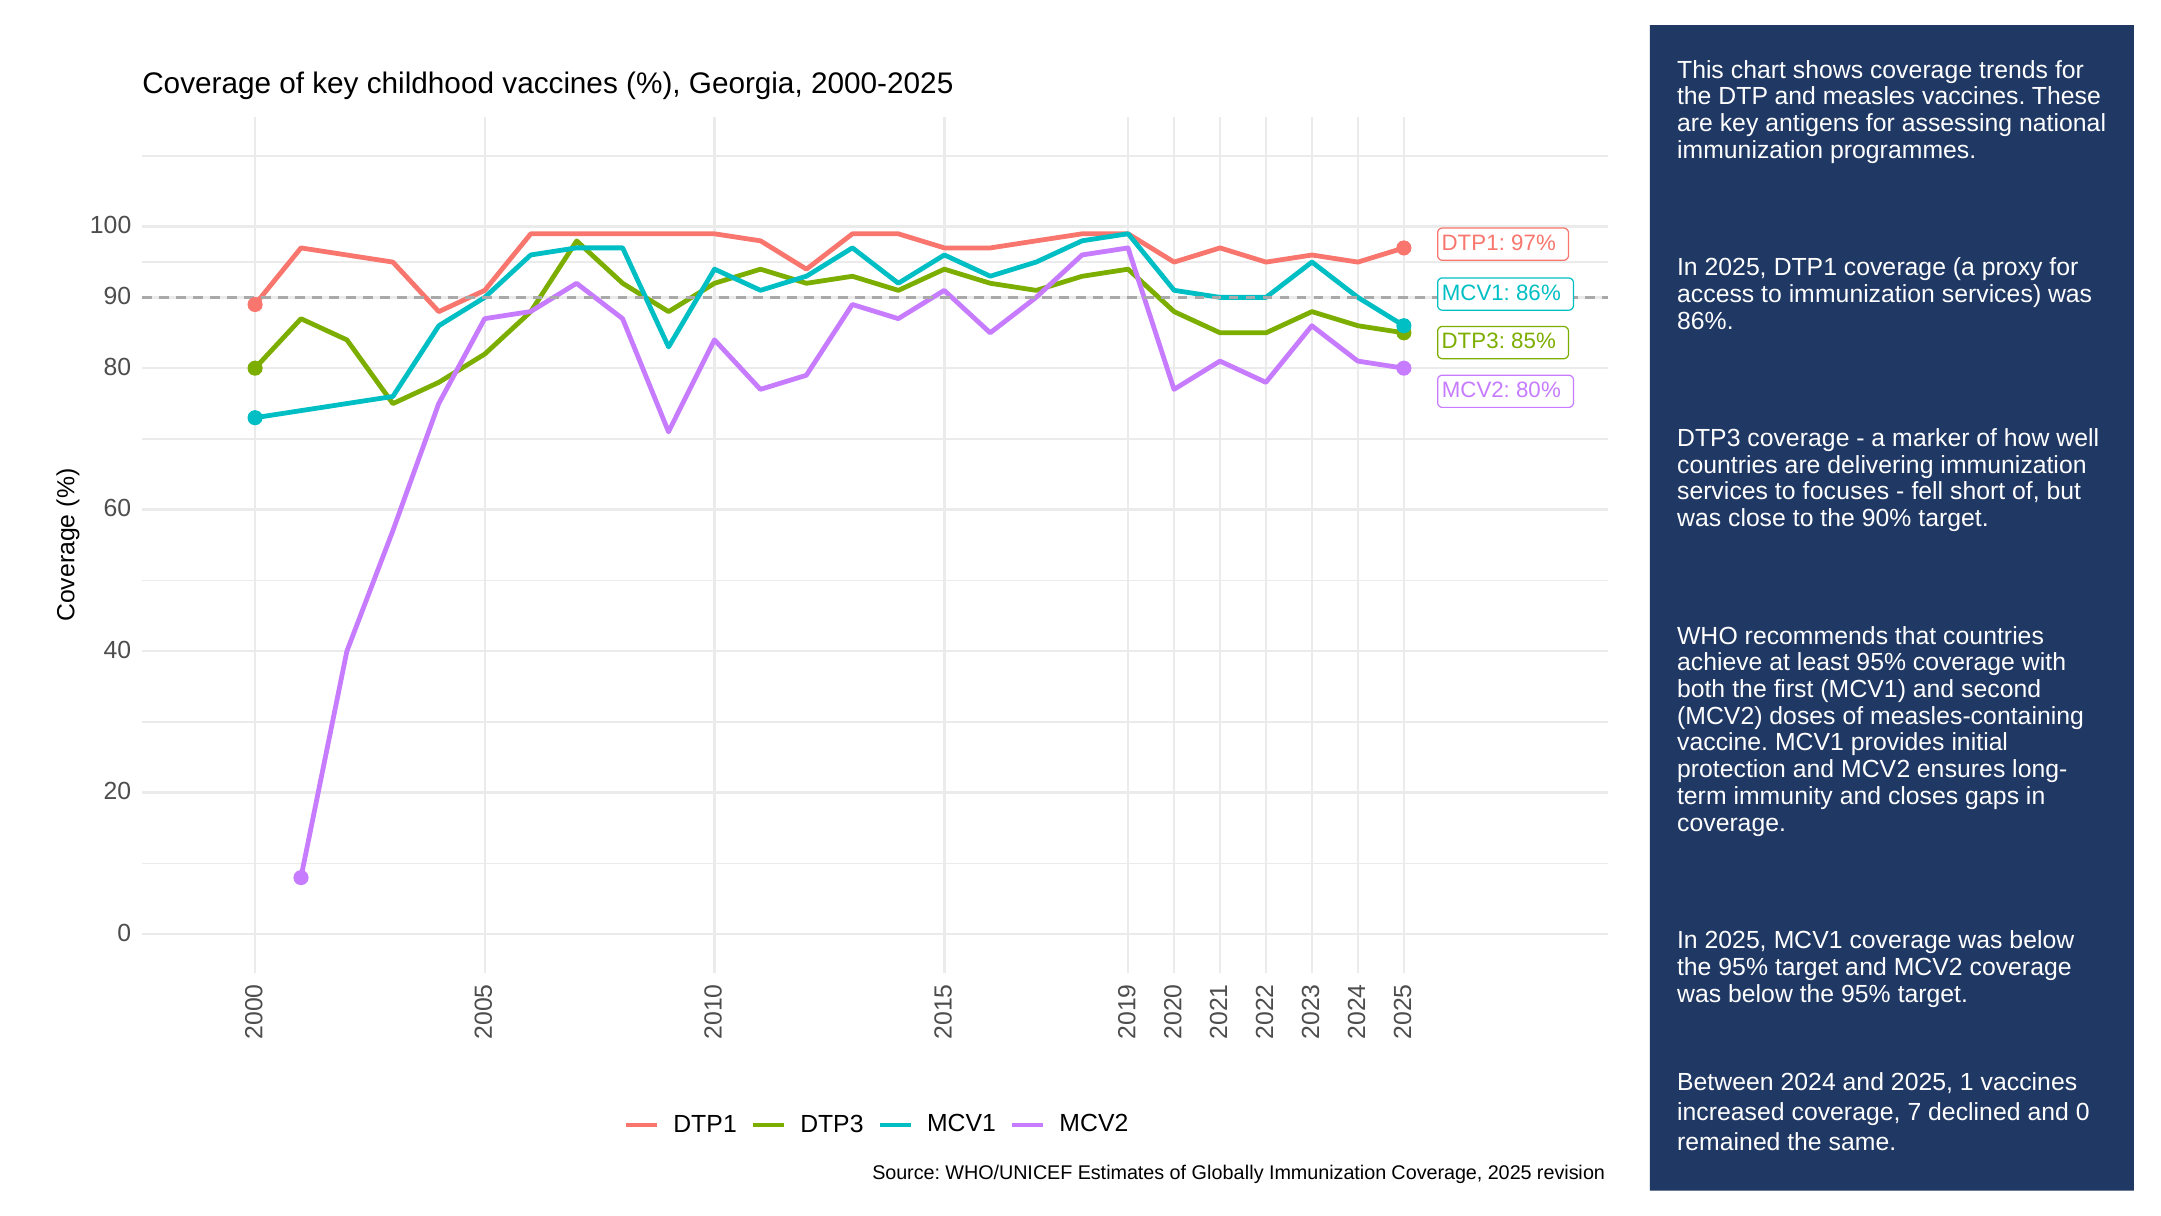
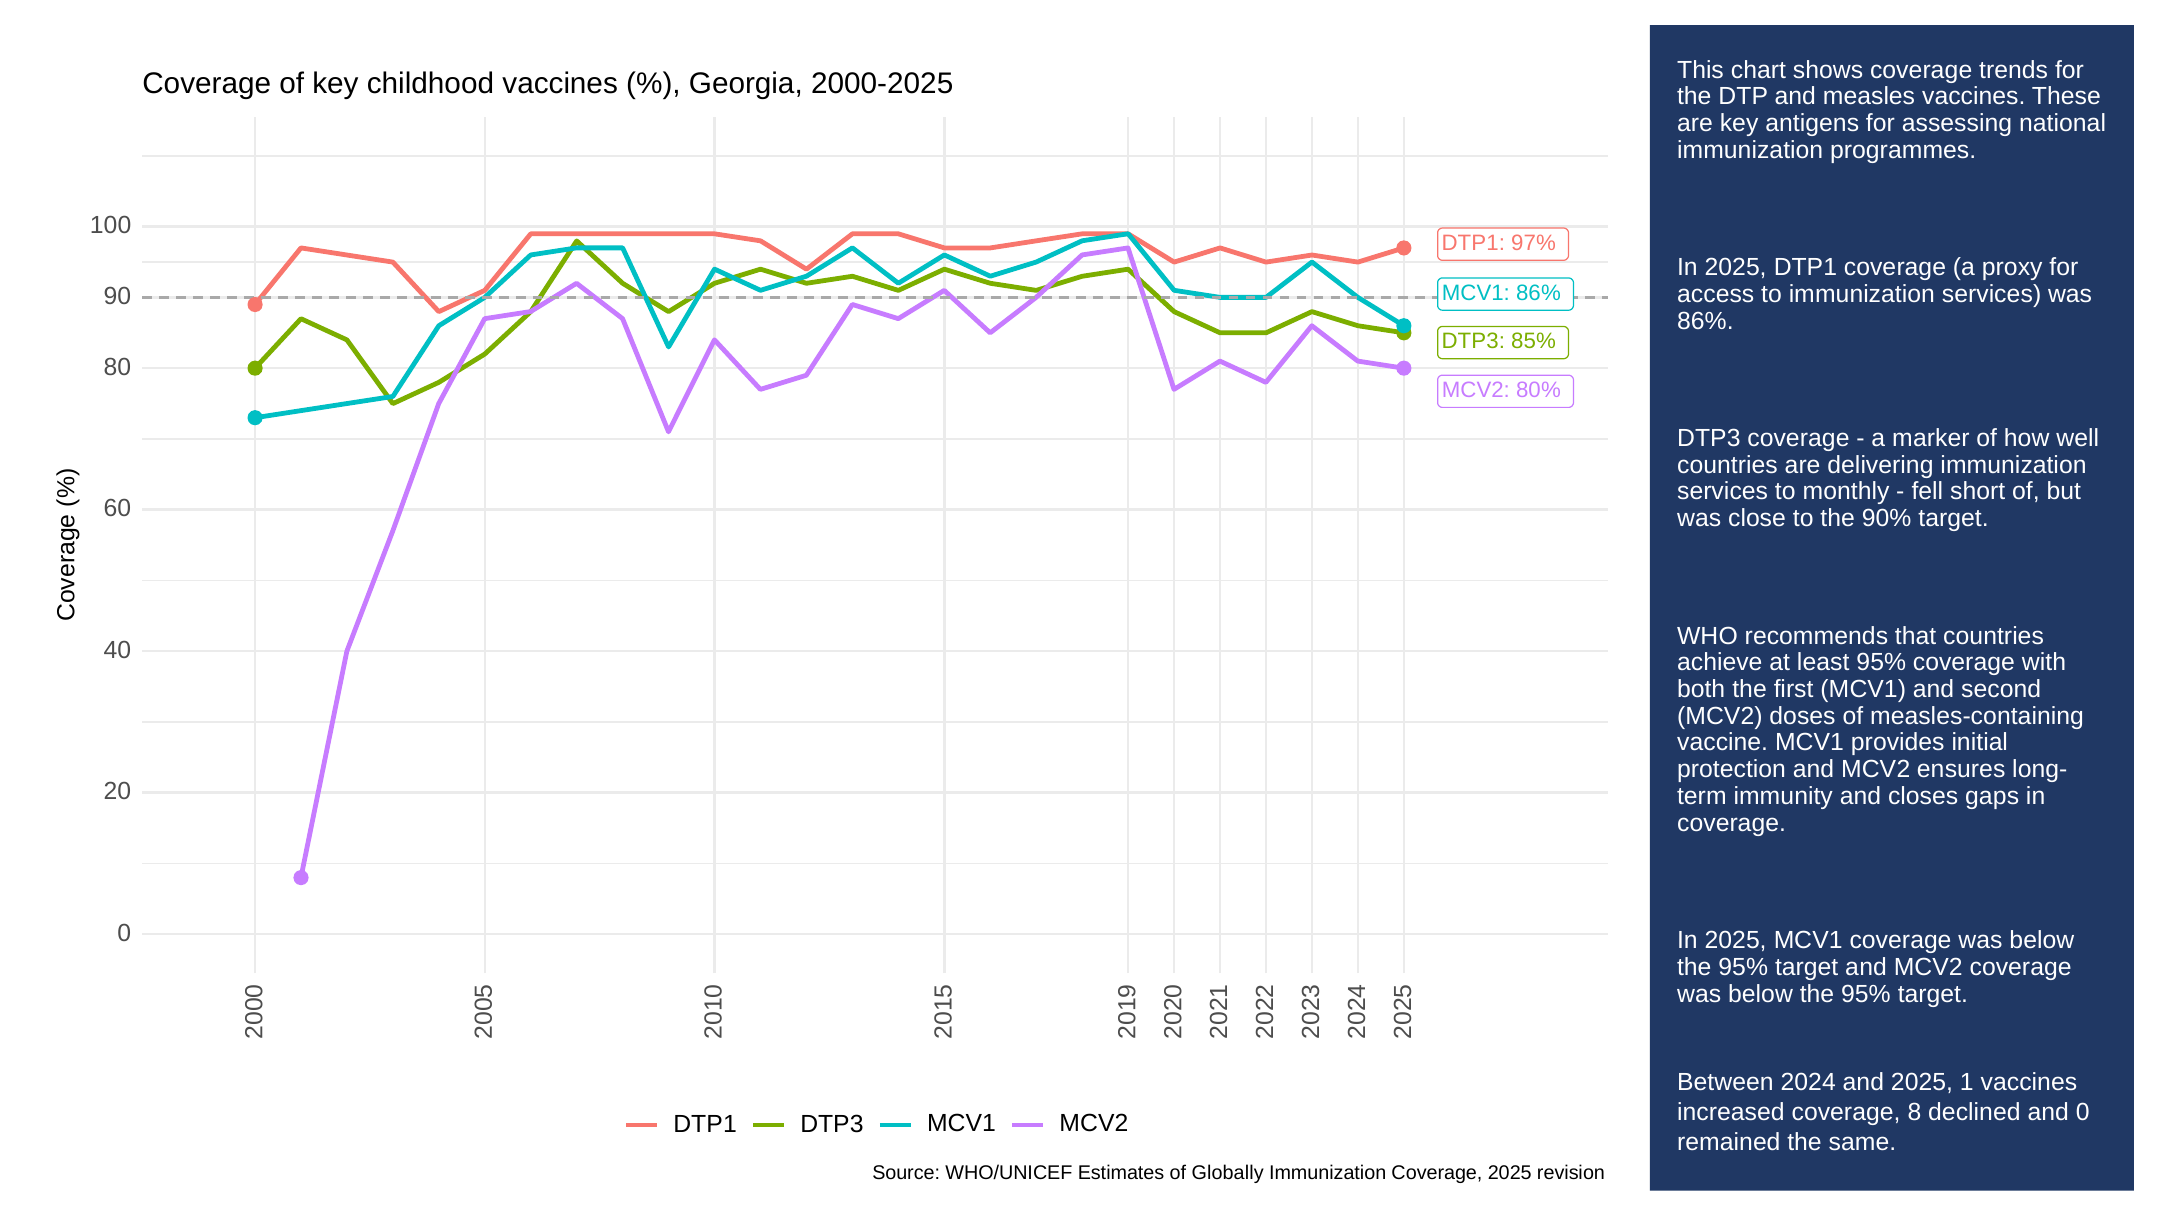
focuses: focuses -> monthly (1846, 492)
7: 7 -> 8 (1914, 1112)
